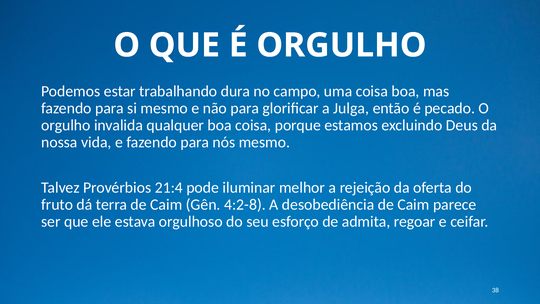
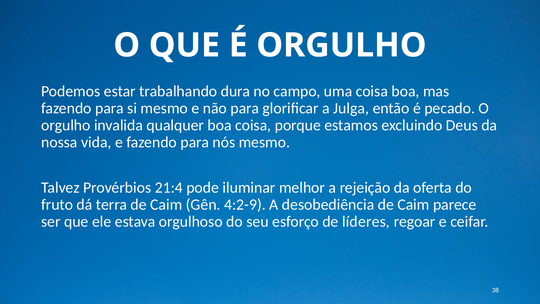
4:2-8: 4:2-8 -> 4:2-9 (245, 204)
admita: admita -> líderes (366, 221)
